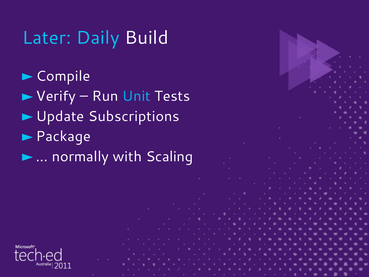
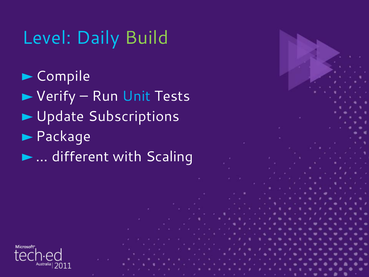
Later: Later -> Level (47, 38)
Build colour: white -> light green (147, 38)
normally: normally -> different (80, 156)
